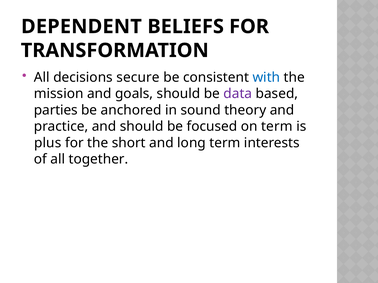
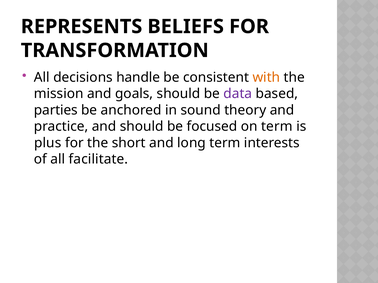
DEPENDENT: DEPENDENT -> REPRESENTS (82, 27)
secure: secure -> handle (138, 78)
with colour: blue -> orange (266, 78)
together: together -> facilitate (98, 159)
